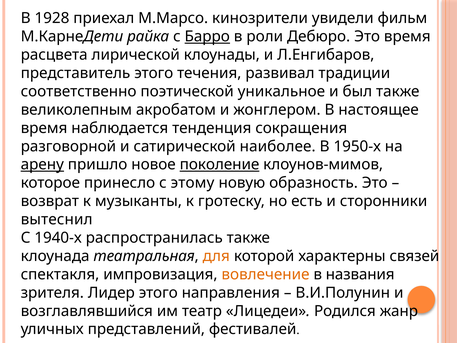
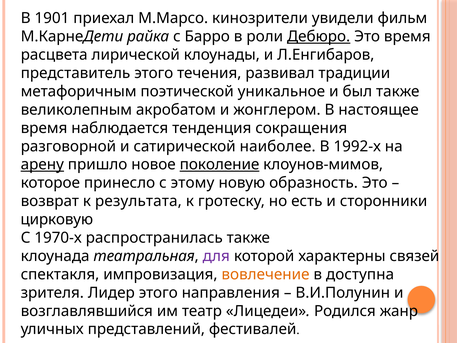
1928: 1928 -> 1901 (52, 18)
Барро underline: present -> none (207, 37)
Дебюро underline: none -> present (319, 37)
соответственно: соответственно -> метафоричным (79, 91)
1950-х: 1950-х -> 1992-х (357, 146)
музыканты: музыканты -> результата (138, 201)
вытеснил: вытеснил -> цирковую (57, 219)
1940-х: 1940-х -> 1970-х (58, 238)
для colour: orange -> purple (216, 256)
названия: названия -> доступна (360, 274)
